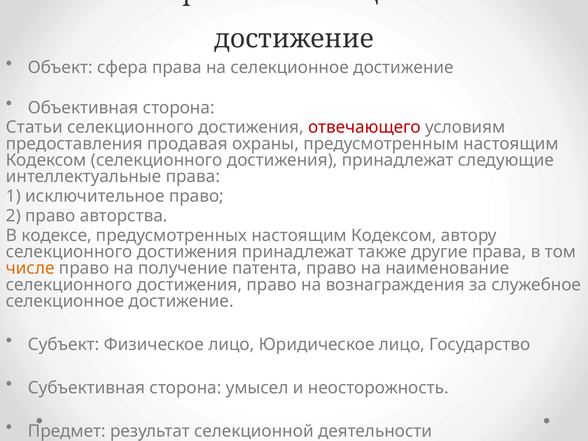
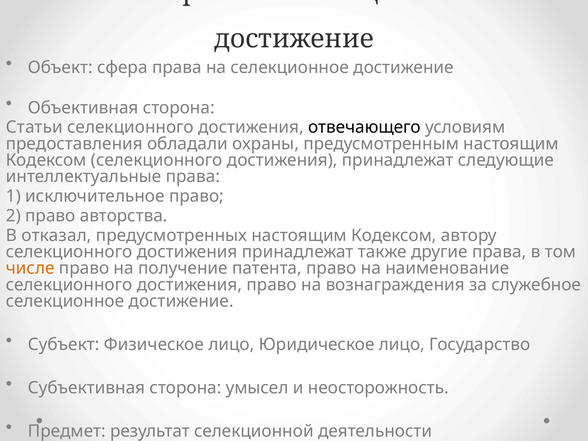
отвечающего colour: red -> black (364, 127)
продавая: продавая -> обладали (187, 144)
кодексе: кодексе -> отказал (56, 235)
